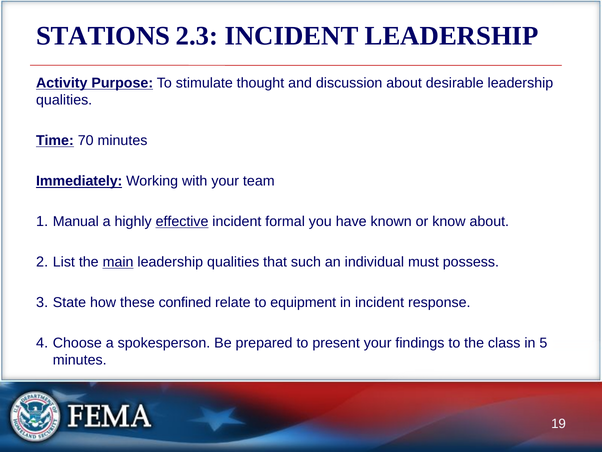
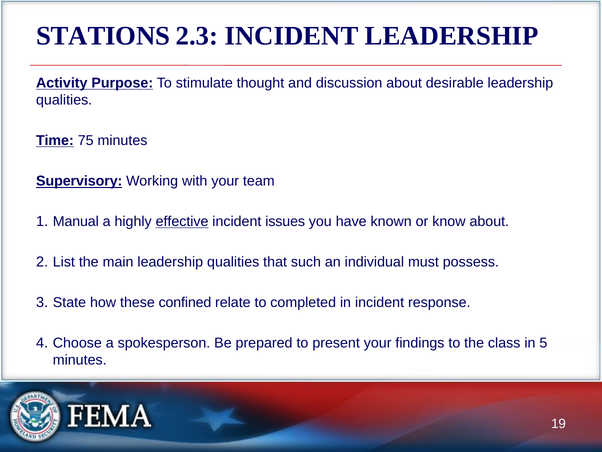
70: 70 -> 75 (86, 140)
Immediately: Immediately -> Supervisory (79, 181)
formal: formal -> issues (285, 221)
main underline: present -> none (118, 262)
equipment: equipment -> completed (303, 302)
